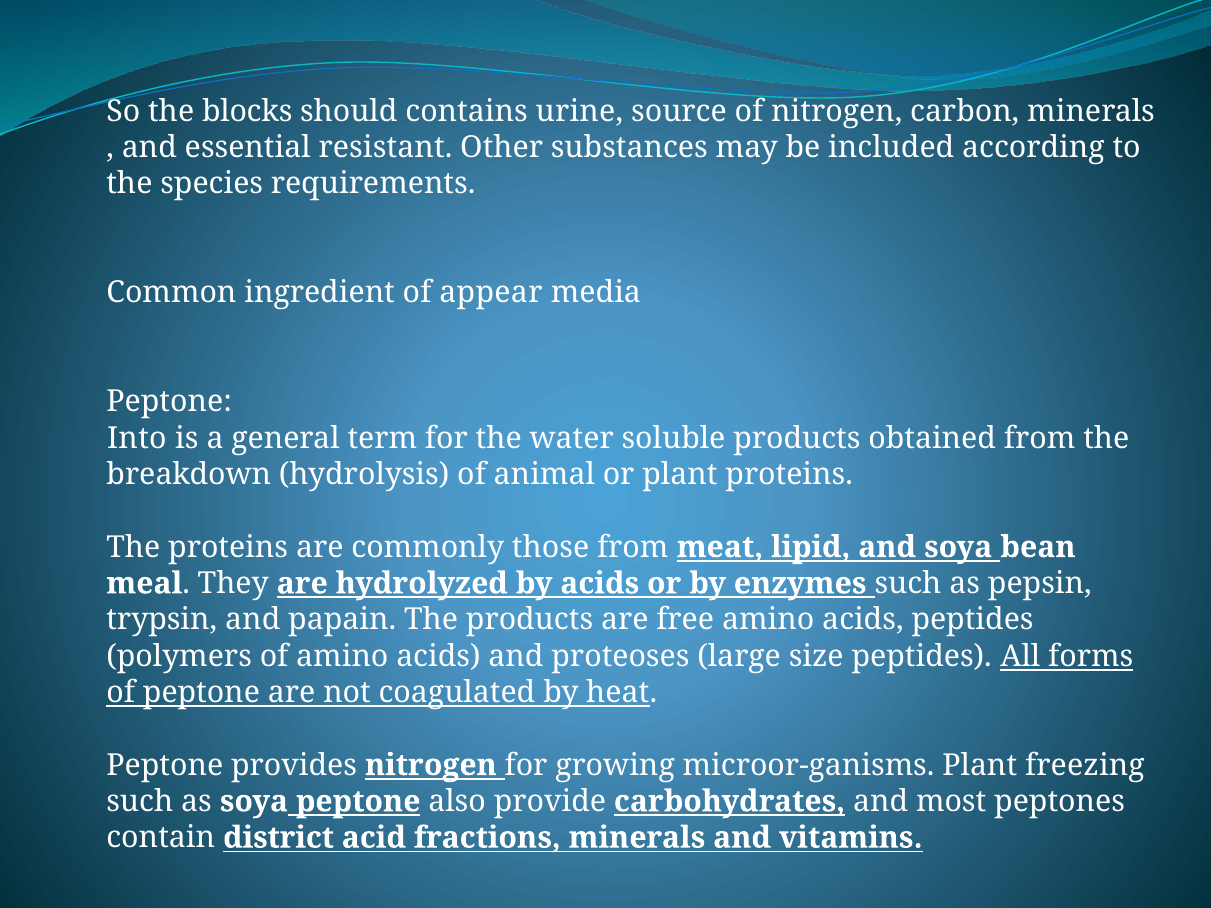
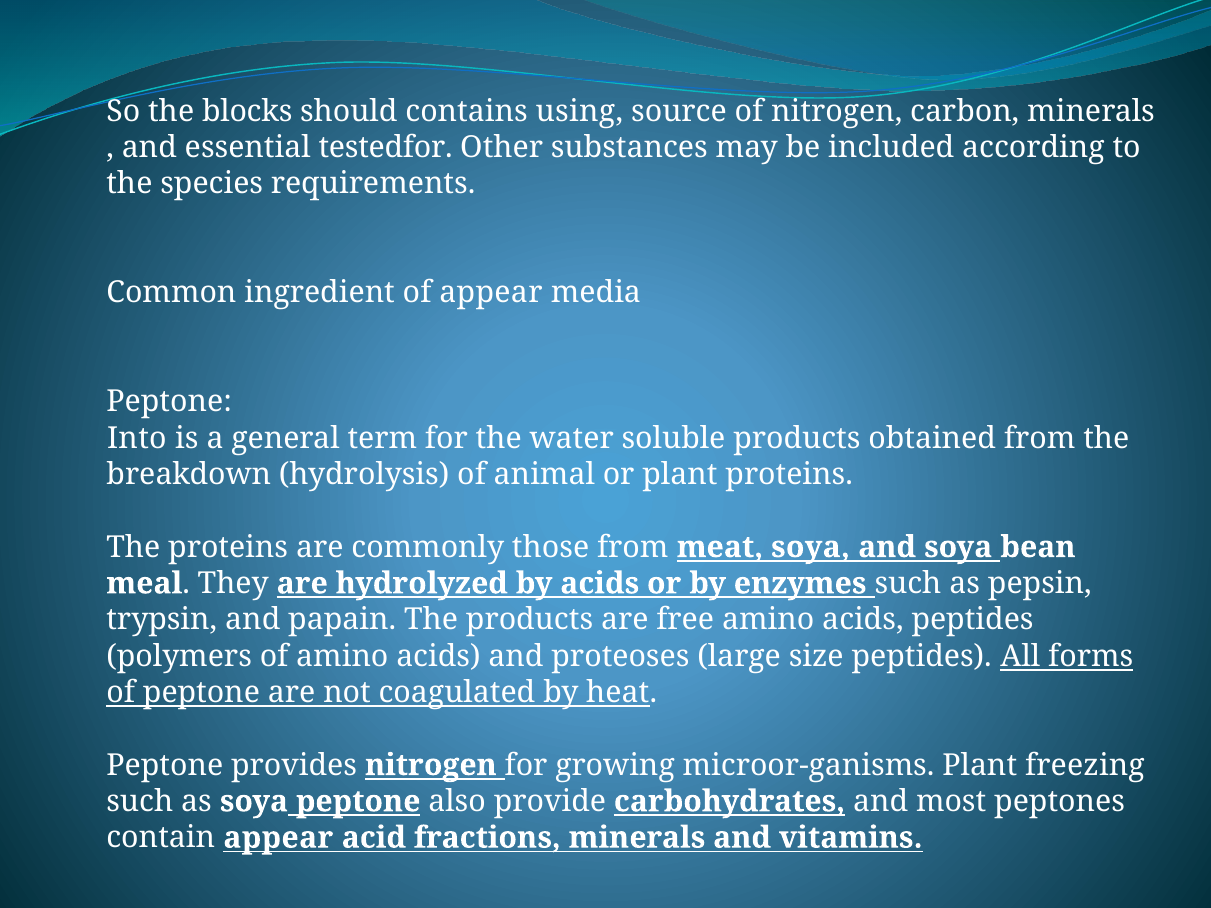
urine: urine -> using (579, 111)
resistant: resistant -> testedfor (386, 148)
meat lipid: lipid -> soya (811, 547)
contain district: district -> appear (278, 838)
